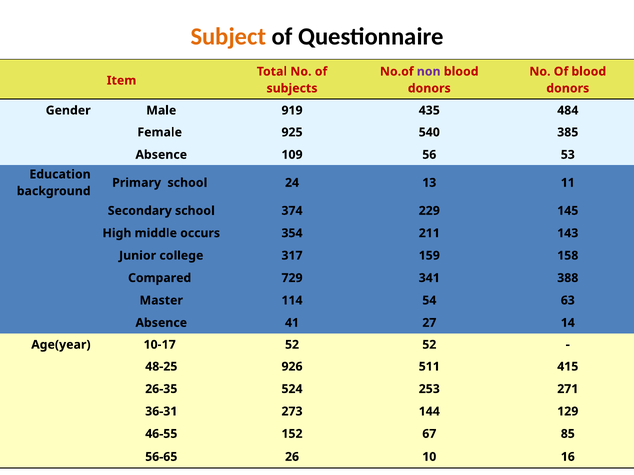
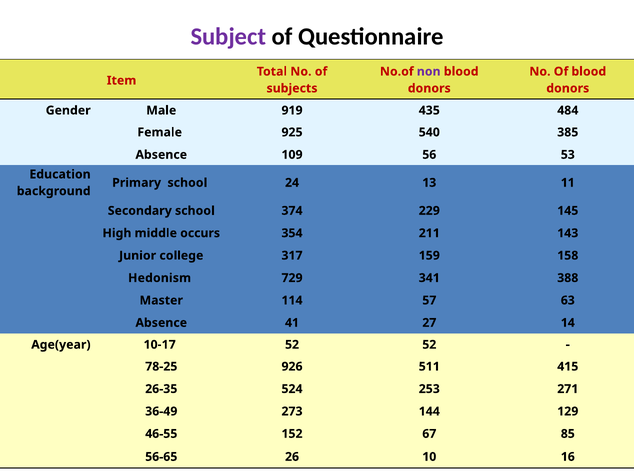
Subject colour: orange -> purple (228, 37)
Compared: Compared -> Hedonism (160, 278)
54: 54 -> 57 (429, 301)
48-25: 48-25 -> 78-25 (161, 367)
36-31: 36-31 -> 36-49 (161, 412)
